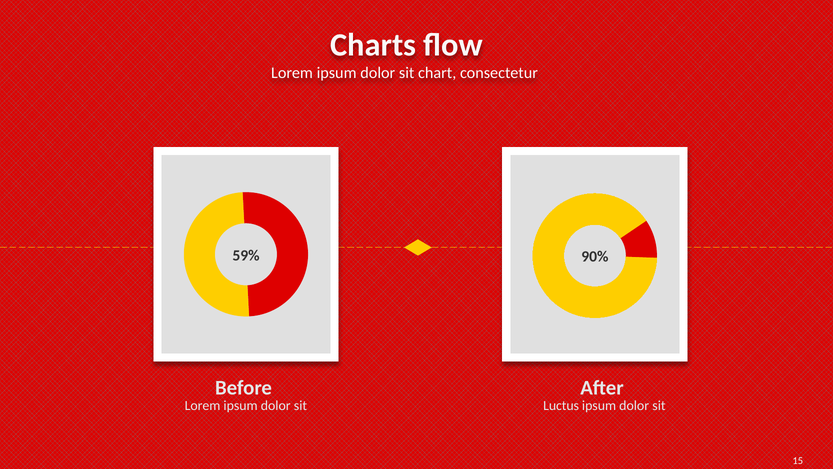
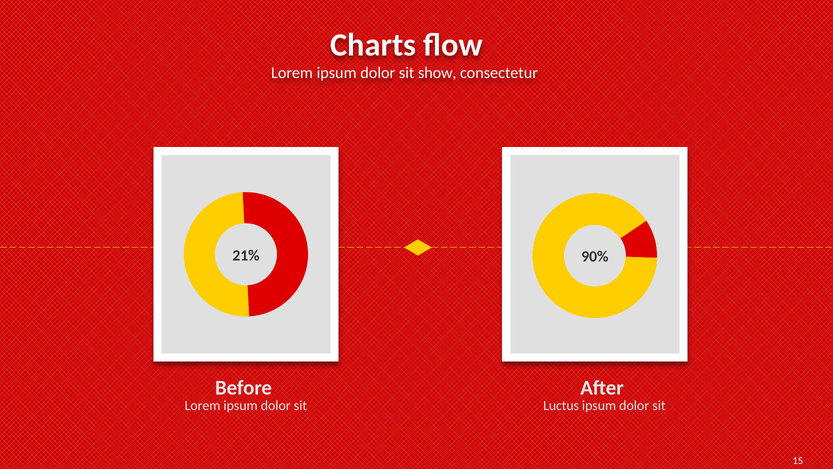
chart: chart -> show (437, 73)
59%: 59% -> 21% (246, 255)
